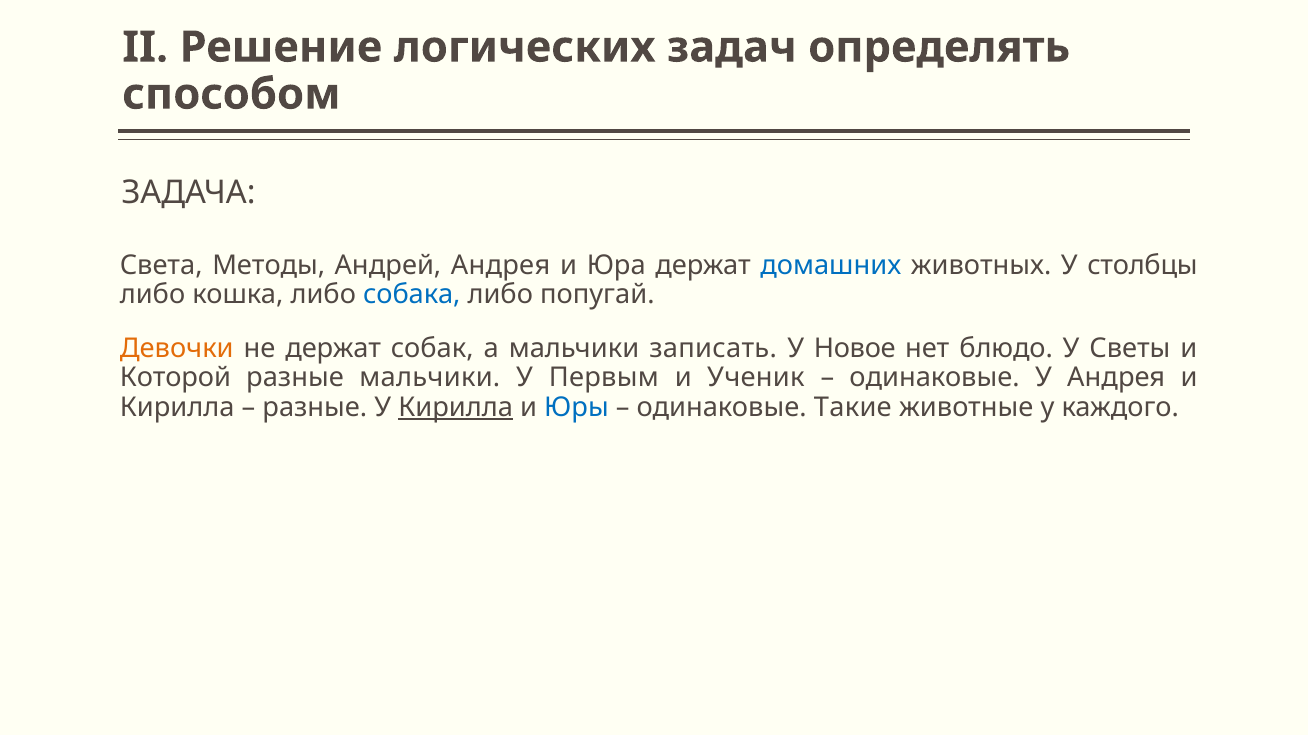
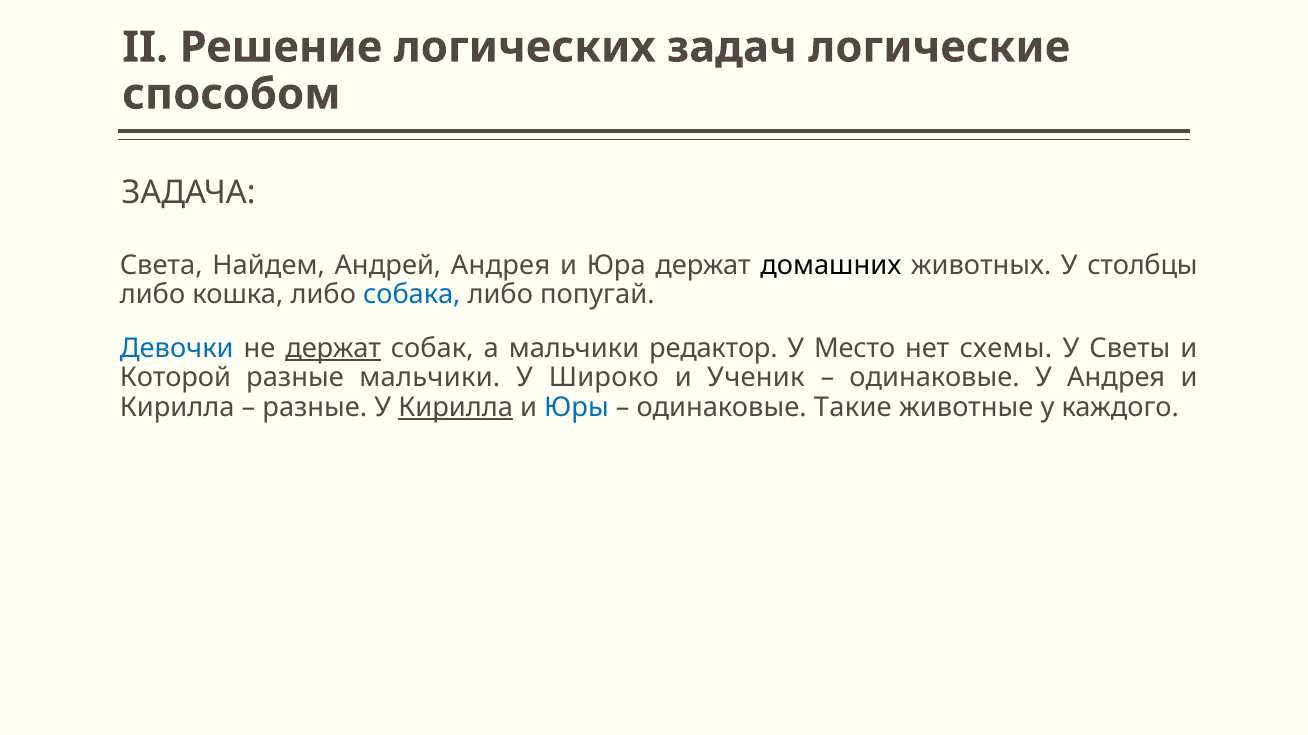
определять: определять -> логические (939, 47)
Методы: Методы -> Найдем (269, 266)
домашних colour: blue -> black (831, 266)
Девочки colour: orange -> blue (177, 349)
держат underline: none -> present (333, 349)
записать: записать -> редактор (713, 349)
Новое: Новое -> Место (855, 349)
блюдо: блюдо -> схемы (1006, 349)
Первым: Первым -> Широко (604, 378)
